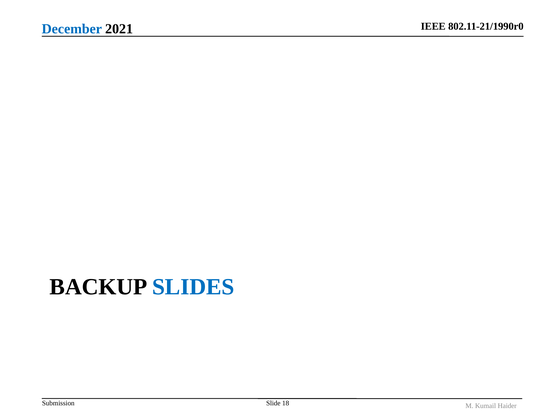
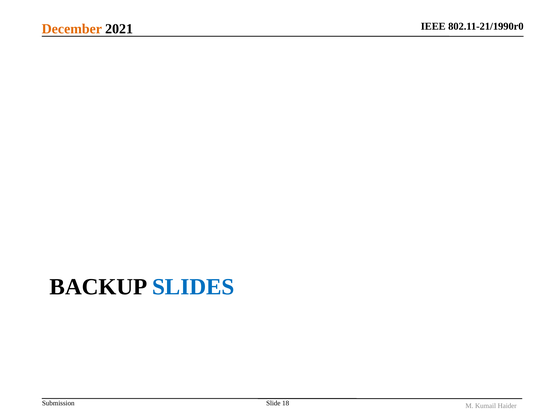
December colour: blue -> orange (72, 29)
